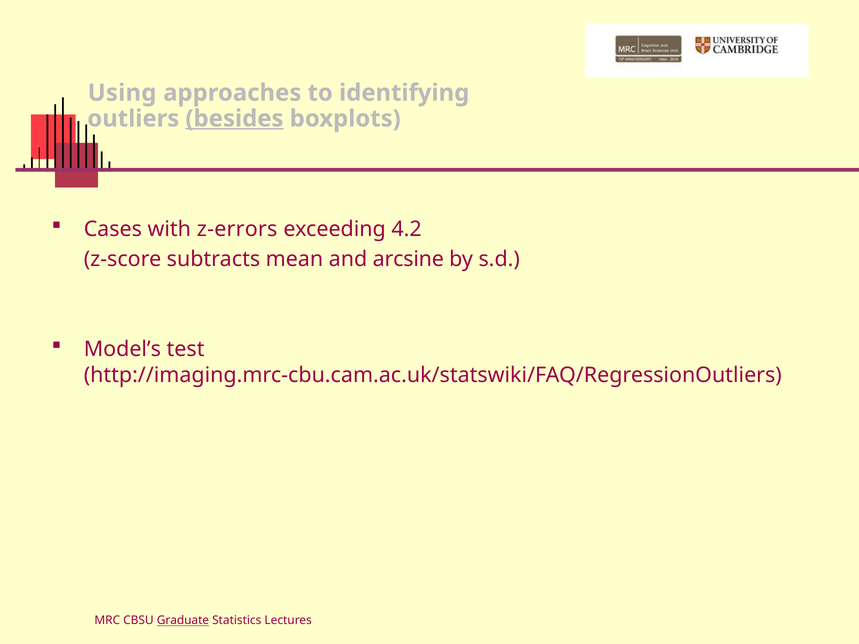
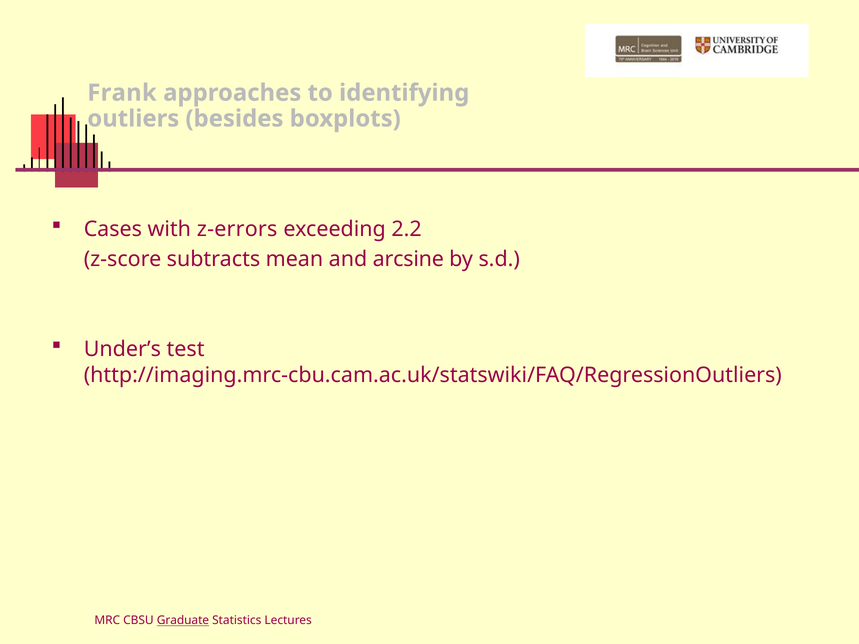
Using: Using -> Frank (122, 93)
besides underline: present -> none (234, 119)
4.2: 4.2 -> 2.2 (407, 229)
Model’s: Model’s -> Under’s (122, 349)
